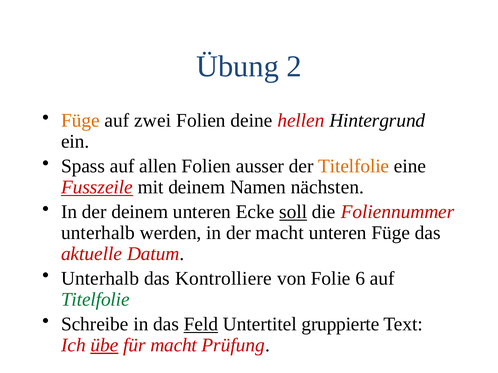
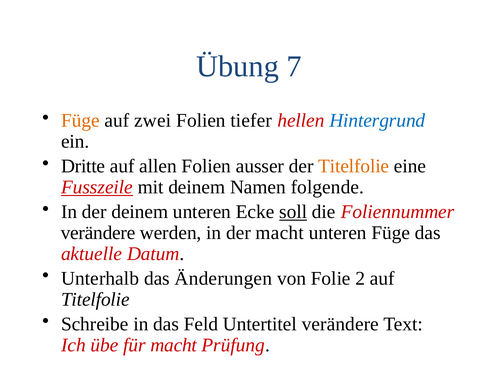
2: 2 -> 7 (294, 66)
deine: deine -> tiefer (251, 121)
Hintergrund colour: black -> blue (377, 121)
Spass: Spass -> Dritte (83, 166)
nächsten: nächsten -> folgende (327, 187)
unterhalb: unterhalb -> verändere (98, 233)
Kontrolliere: Kontrolliere -> Änderungen (223, 279)
6: 6 -> 2 (360, 279)
Titelfolie colour: green -> black (95, 300)
Feld underline: present -> none (201, 325)
Untertitel gruppierte: gruppierte -> verändere (340, 325)
übe underline: present -> none (104, 345)
